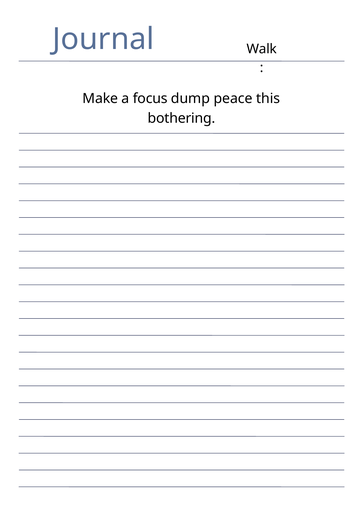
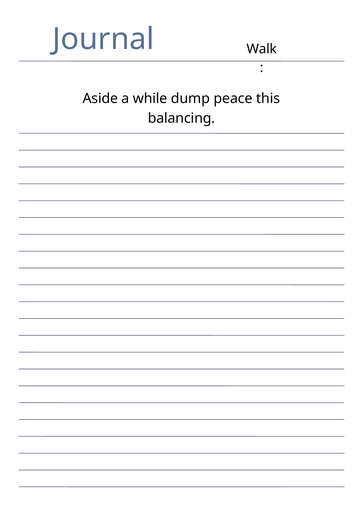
Make: Make -> Aside (100, 99)
focus: focus -> while (150, 99)
bothering: bothering -> balancing (181, 118)
